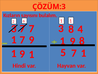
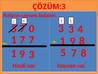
8: 8 -> 3 (71, 29)
7: 7 -> 0 (32, 28)
7 9: 9 -> 7 (32, 40)
5 7 1: 1 -> 8 (84, 53)
1 9 1: 1 -> 3 (32, 54)
